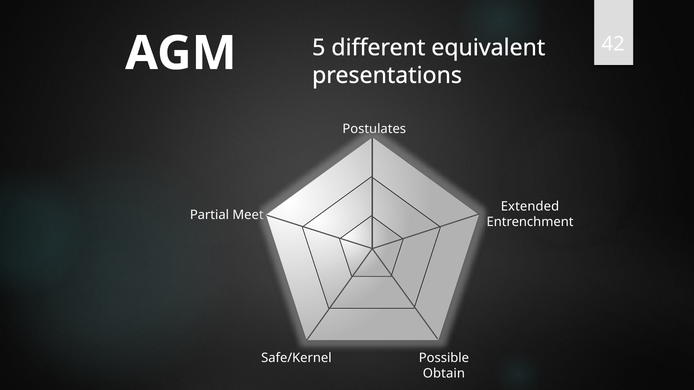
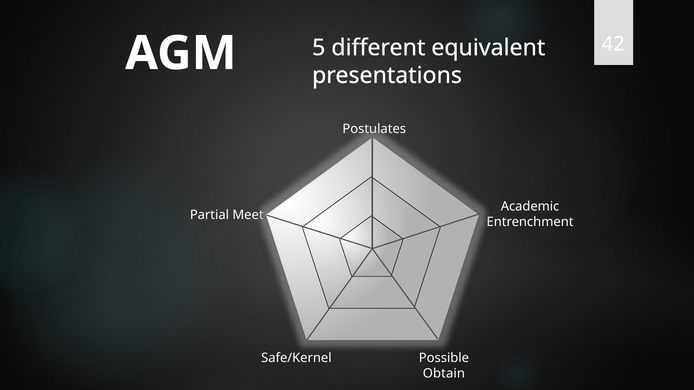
Extended: Extended -> Academic (530, 207)
